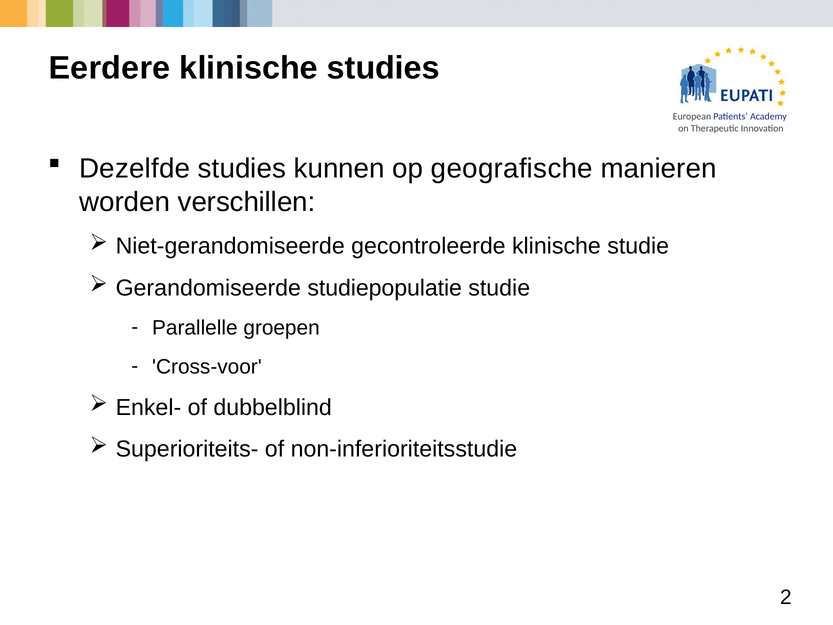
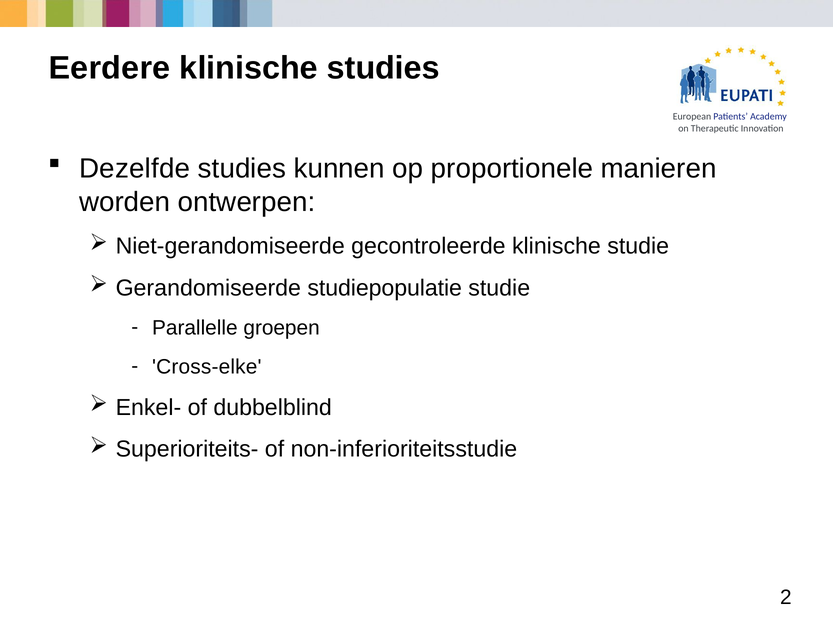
geografische: geografische -> proportionele (512, 169)
verschillen: verschillen -> ontwerpen (247, 202)
Cross-voor: Cross-voor -> Cross-elke (207, 367)
